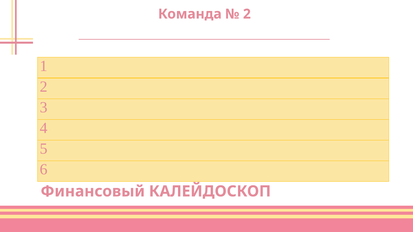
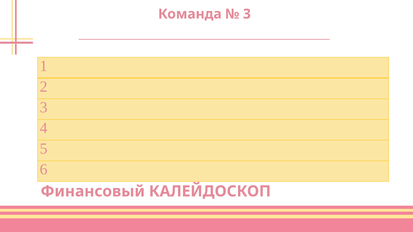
2: 2 -> 3 (247, 14)
